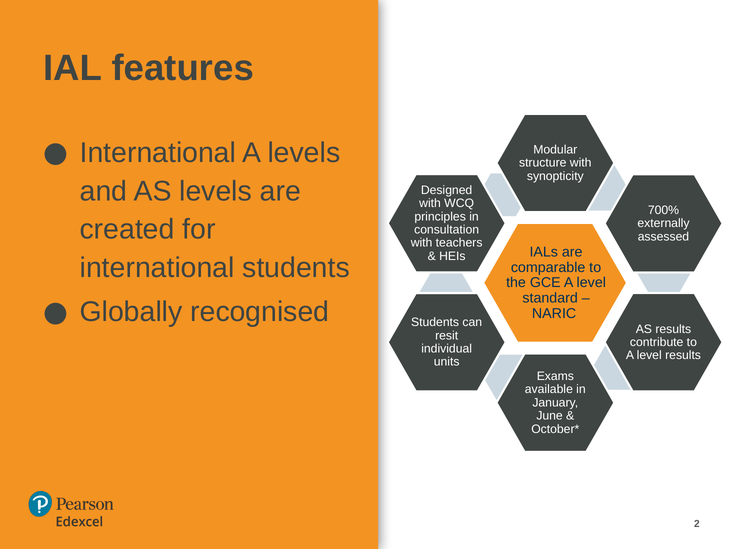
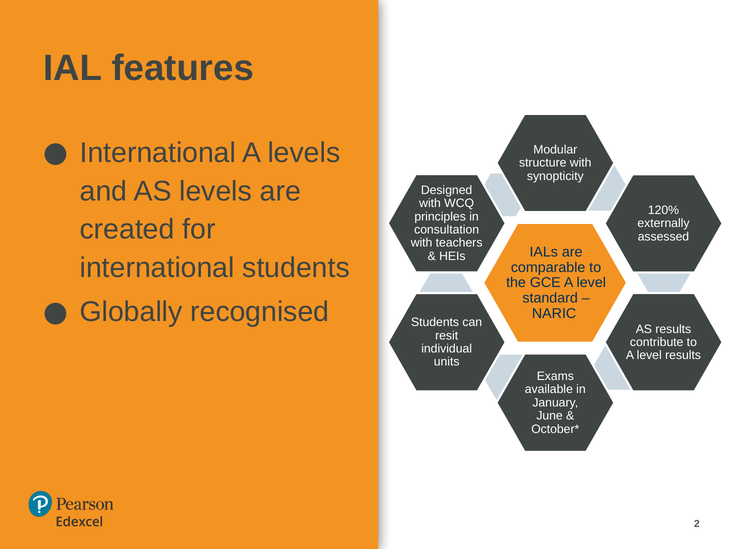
700%: 700% -> 120% (664, 210)
